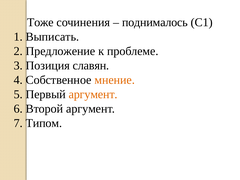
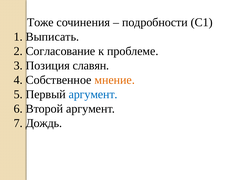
поднималось: поднималось -> подробности (155, 22)
Предложение: Предложение -> Согласование (60, 51)
аргумент colour: orange -> blue (93, 94)
Типом: Типом -> Дождь (44, 123)
